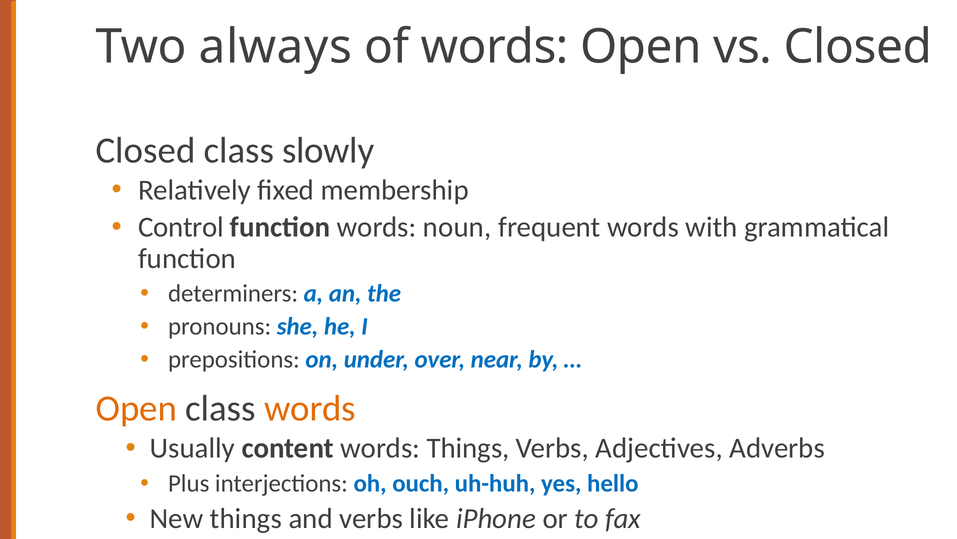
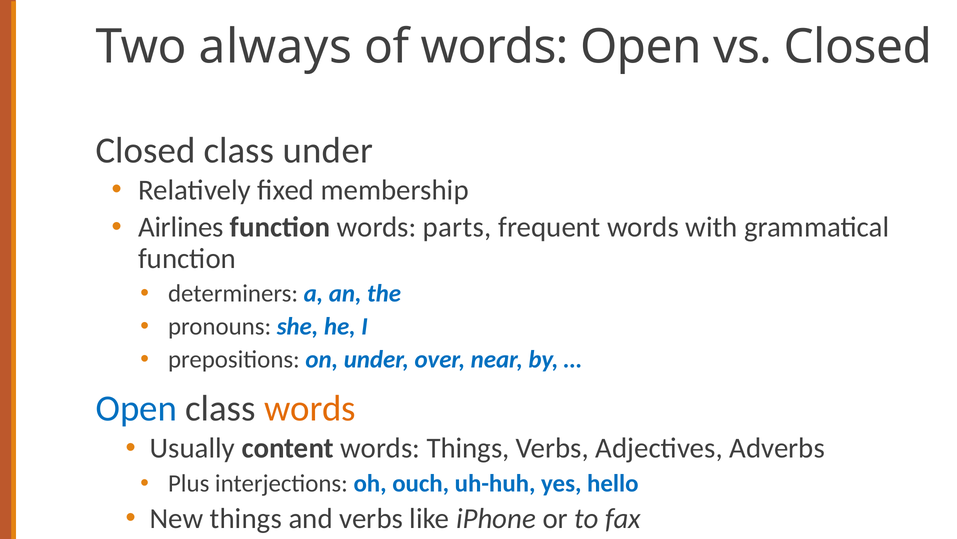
class slowly: slowly -> under (328, 150)
Control: Control -> Airlines (181, 227)
noun: noun -> parts (457, 227)
Open colour: orange -> blue (136, 408)
